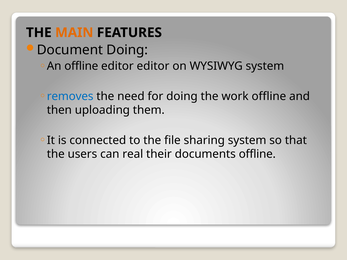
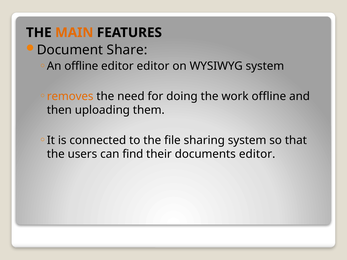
Document Doing: Doing -> Share (127, 50)
removes colour: blue -> orange (70, 96)
real: real -> find (133, 154)
documents offline: offline -> editor (257, 154)
